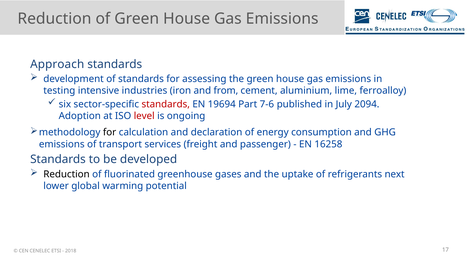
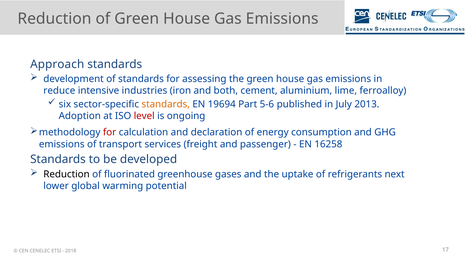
testing: testing -> reduce (59, 91)
from: from -> both (226, 91)
standards colour: red -> orange (166, 104)
7-6: 7-6 -> 5-6 (267, 104)
2094: 2094 -> 2013 (367, 104)
for colour: black -> red (110, 133)
